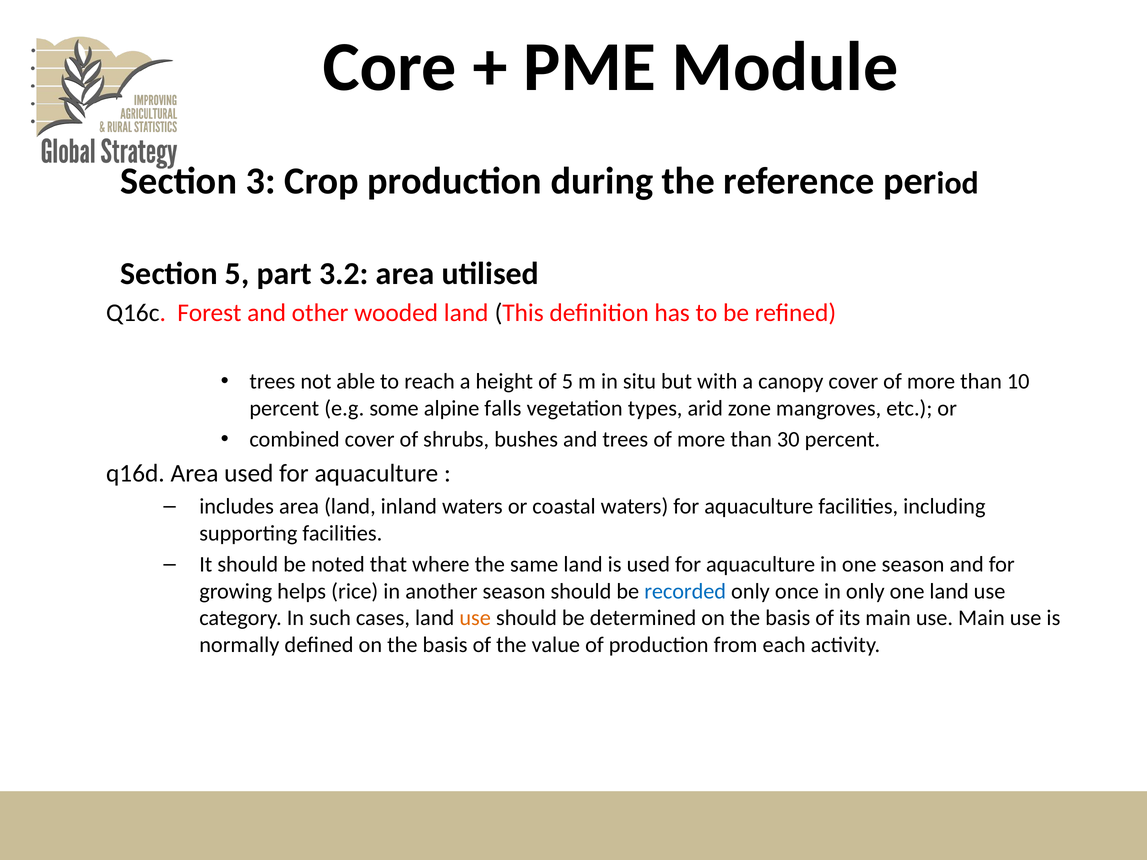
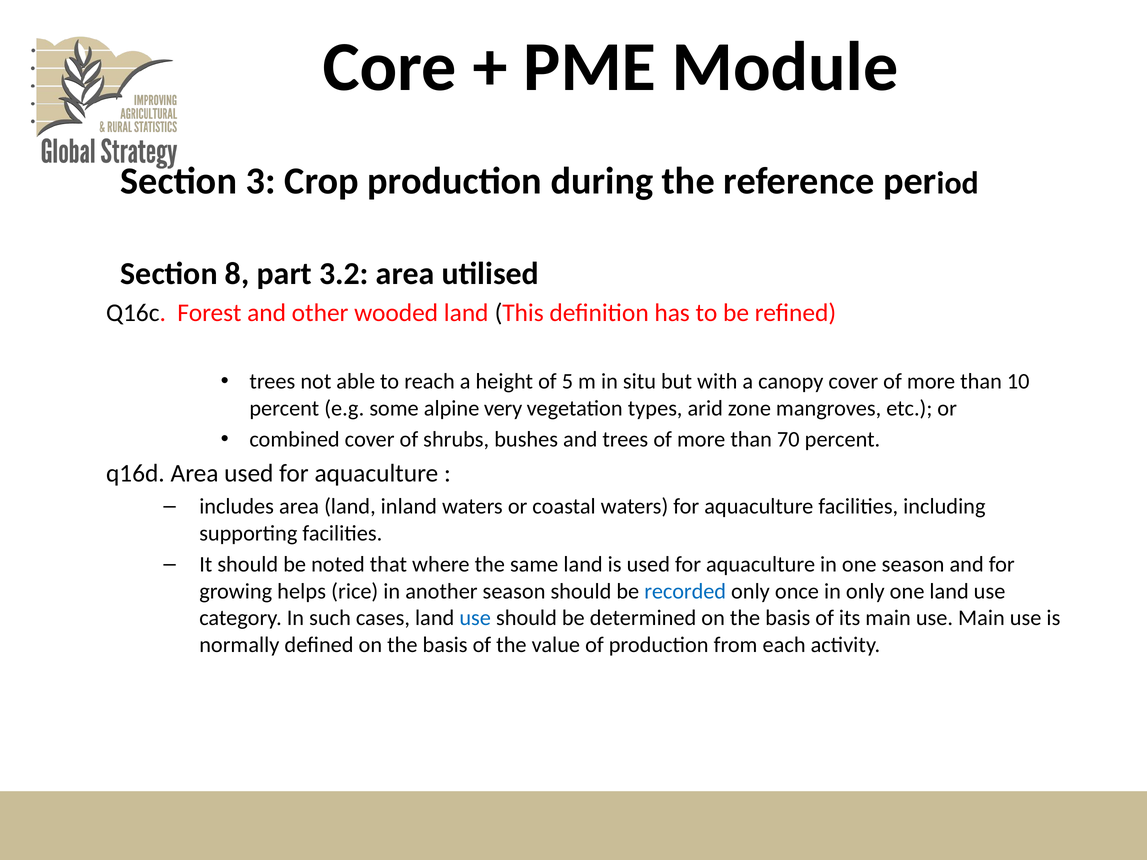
Section 5: 5 -> 8 (237, 274)
falls: falls -> very (503, 408)
30: 30 -> 70 (788, 440)
use colour: orange -> blue (475, 618)
